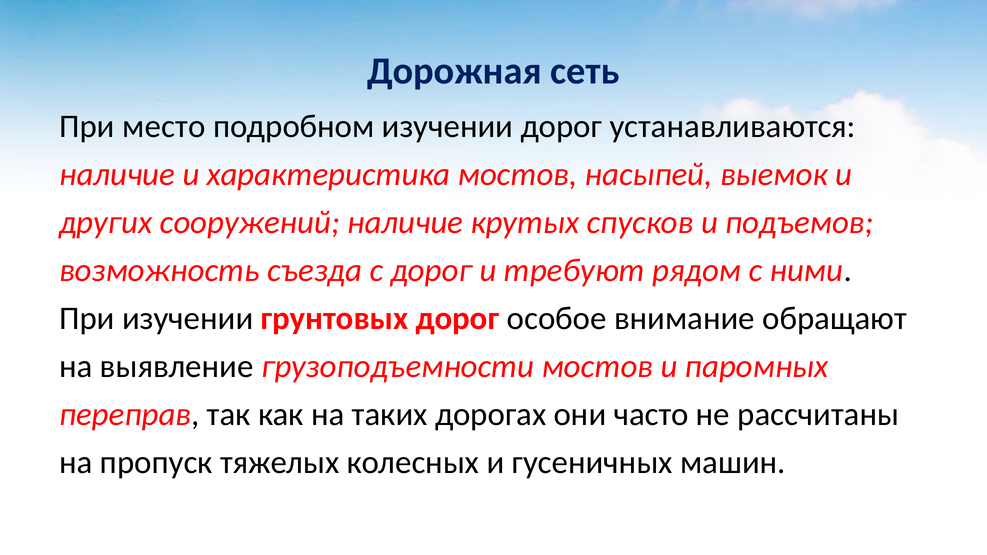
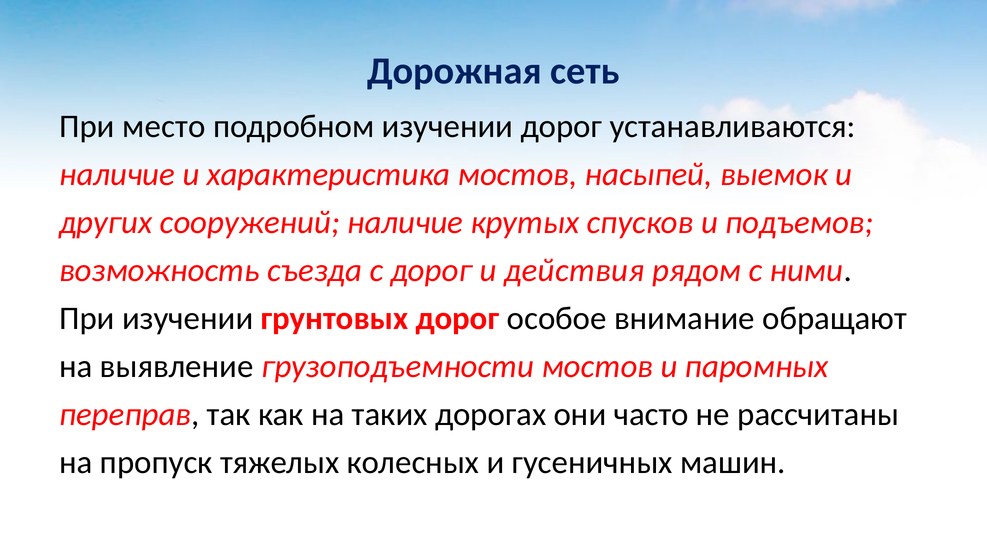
требуют: требуют -> действия (574, 271)
